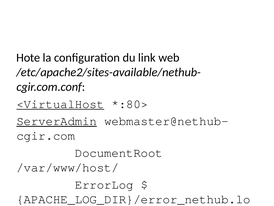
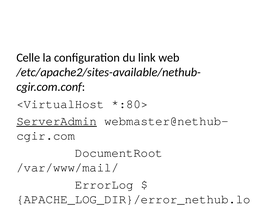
Hote: Hote -> Celle (28, 57)
<VirtualHost underline: present -> none (60, 104)
/var/www/host/: /var/www/host/ -> /var/www/mail/ (68, 167)
